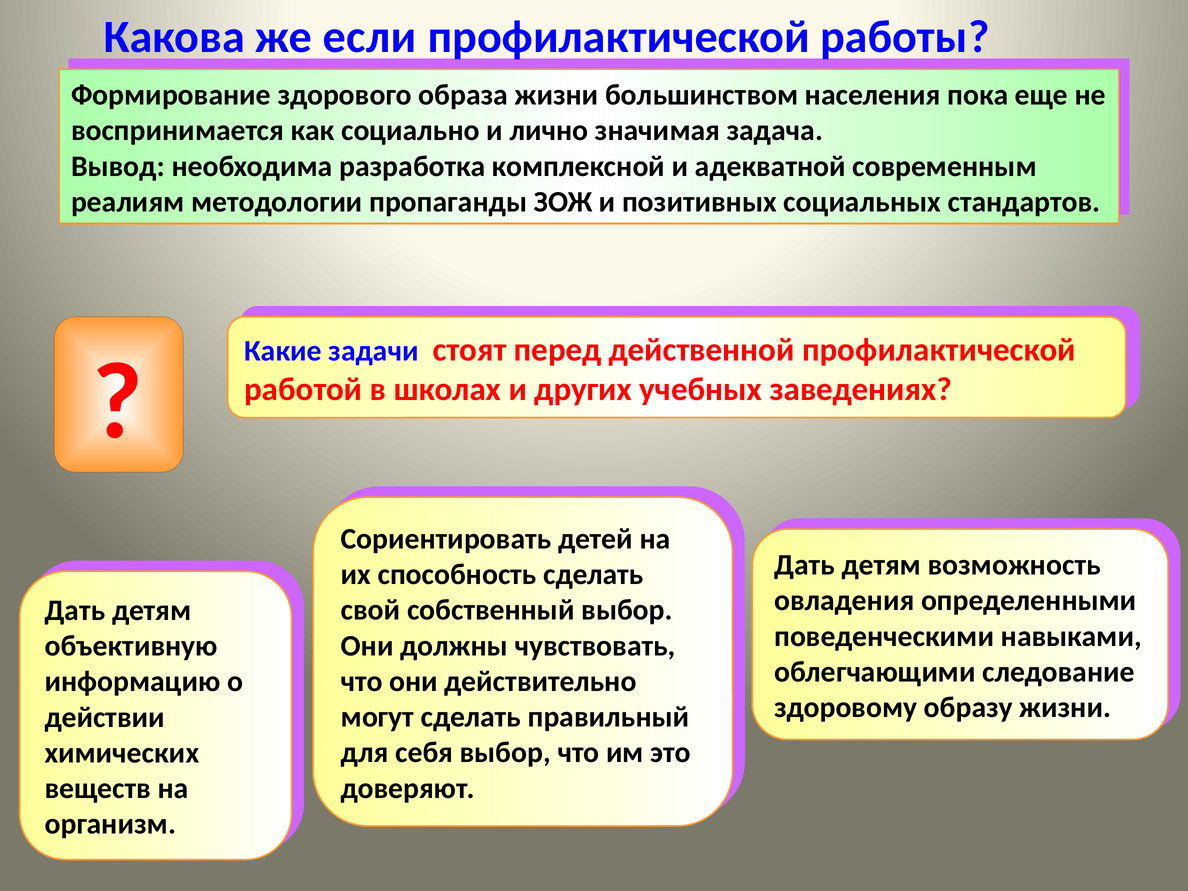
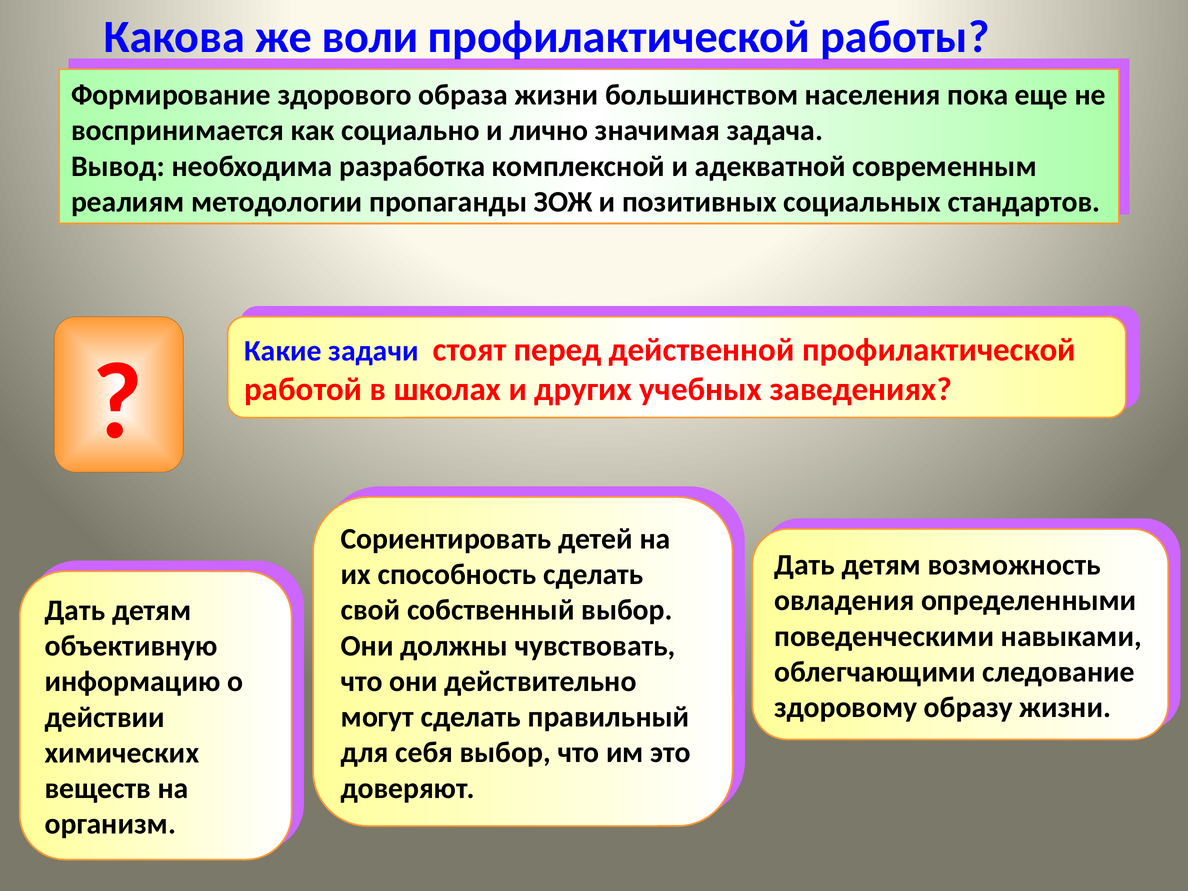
если: если -> воли (370, 37)
